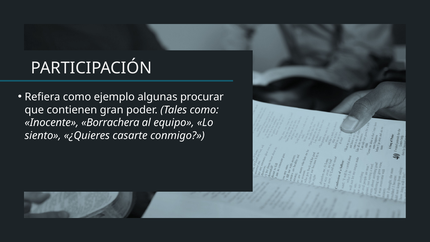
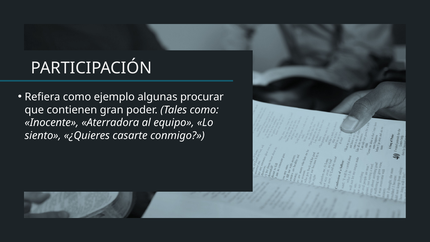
Borrachera: Borrachera -> Aterradora (110, 123)
